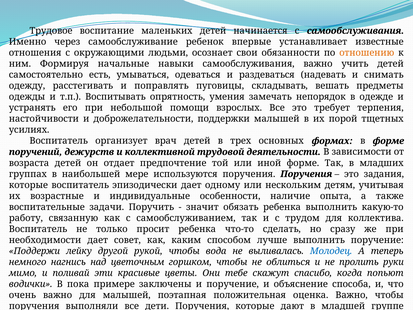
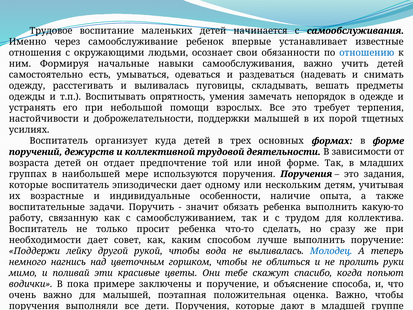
отношению colour: orange -> blue (367, 53)
и поправлять: поправлять -> выливалась (161, 86)
врач: врач -> куда (166, 141)
